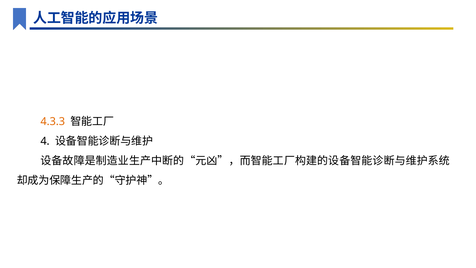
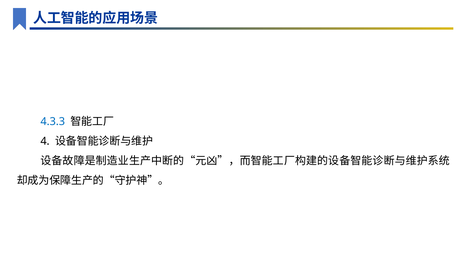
4.3.3 colour: orange -> blue (53, 122)
